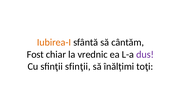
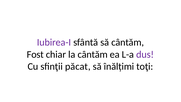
Iubirea-I colour: orange -> purple (54, 42)
la vrednic: vrednic -> cântăm (93, 54)
sfinţii sfinţii: sfinţii -> păcat (78, 66)
